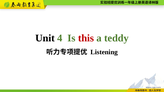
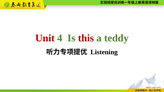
Unit colour: black -> red (45, 38)
